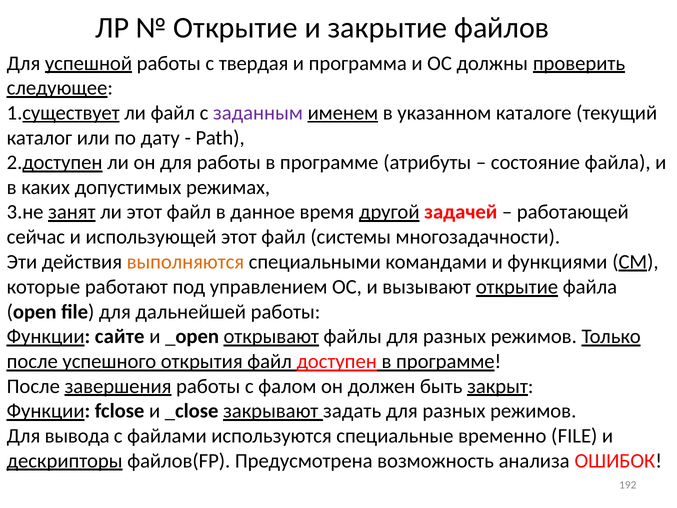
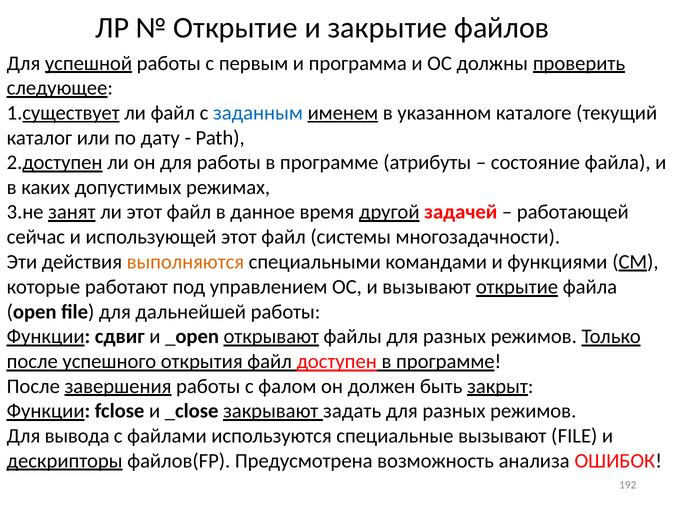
твердая: твердая -> первым (254, 63)
заданным colour: purple -> blue (258, 113)
сайте: сайте -> сдвиг (120, 336)
специальные временно: временно -> вызывают (502, 436)
